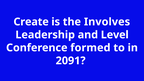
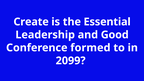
Involves: Involves -> Essential (107, 22)
Level: Level -> Good (115, 35)
2091: 2091 -> 2099 (71, 61)
